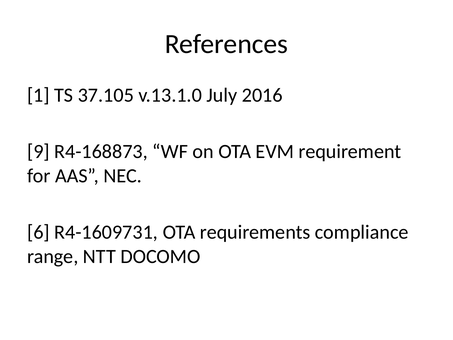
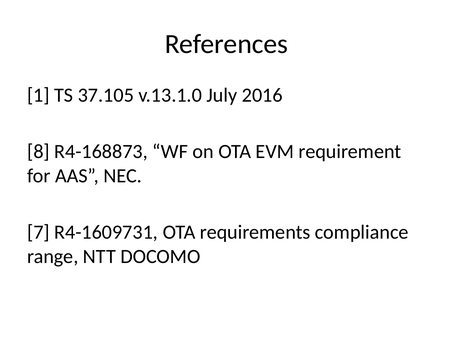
9: 9 -> 8 (38, 151)
6: 6 -> 7 (38, 232)
